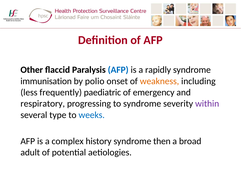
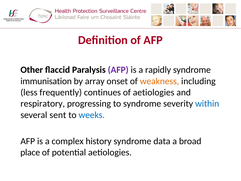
AFP colour: blue -> purple (118, 70)
polio: polio -> array (95, 81)
paediatric: paediatric -> continues (102, 92)
of emergency: emergency -> aetiologies (154, 92)
within colour: purple -> blue (207, 104)
type: type -> sent (58, 115)
then: then -> data (162, 141)
adult: adult -> place (30, 152)
